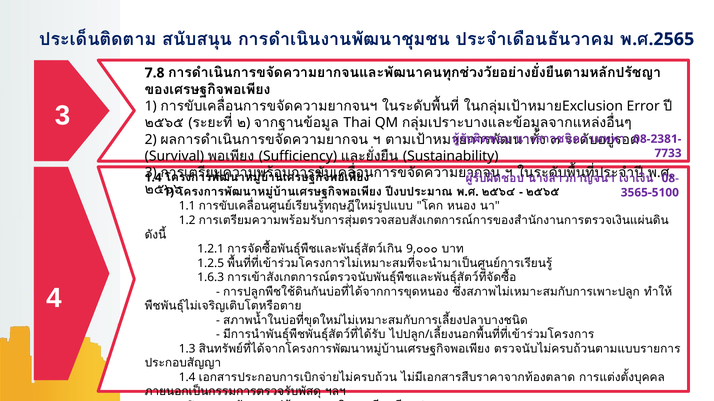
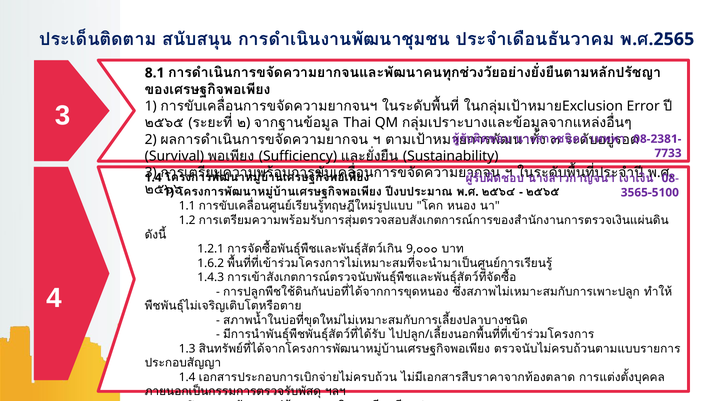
7.8: 7.8 -> 8.1 (155, 73)
1.2.5: 1.2.5 -> 1.6.2 (211, 264)
1.6.3: 1.6.3 -> 1.4.3 (211, 278)
